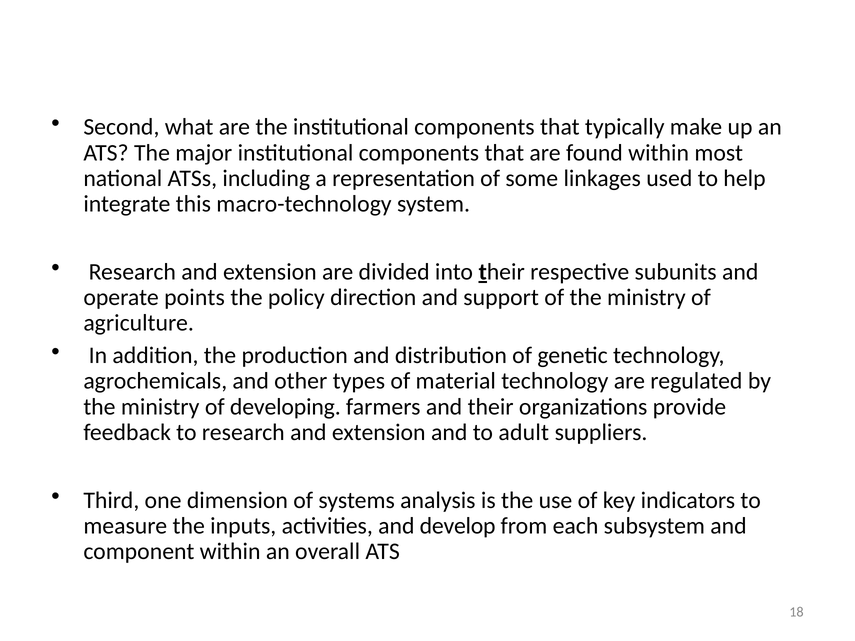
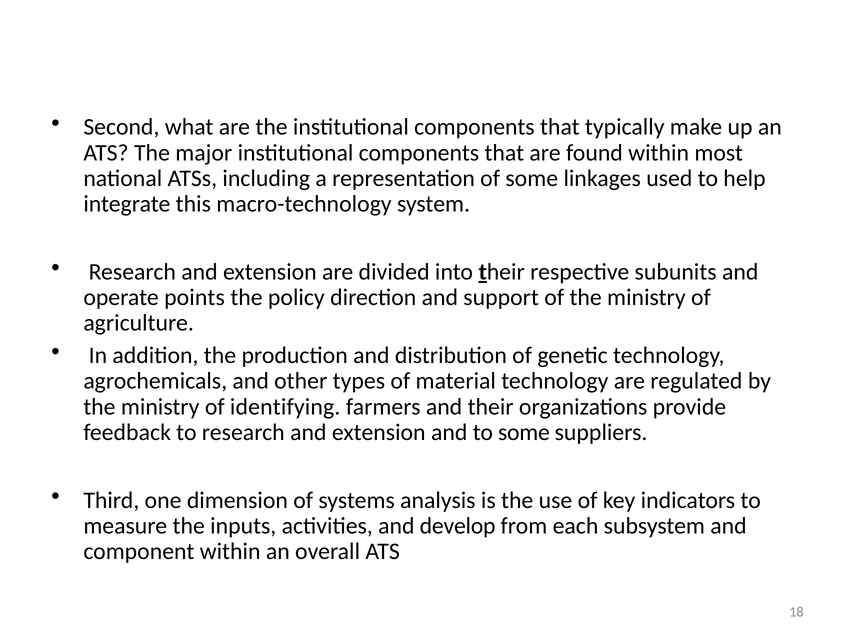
developing: developing -> identifying (285, 407)
to adult: adult -> some (524, 433)
